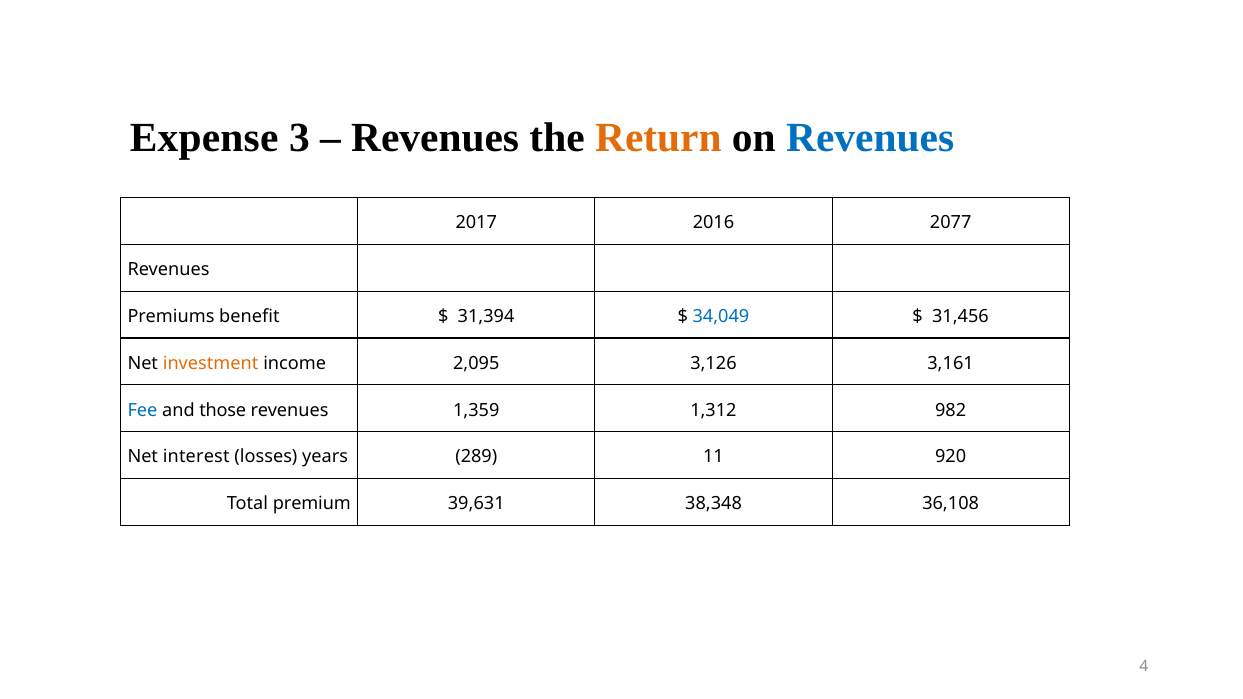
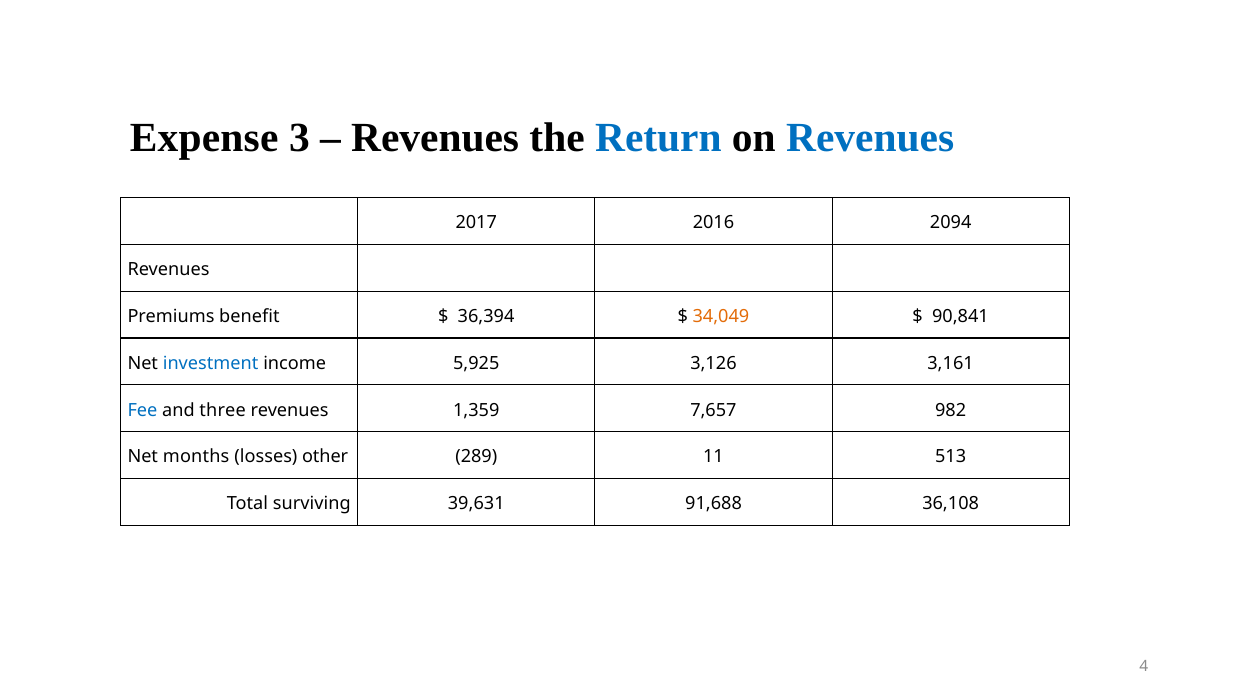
Return colour: orange -> blue (658, 137)
2077: 2077 -> 2094 (951, 223)
31,394: 31,394 -> 36,394 (486, 317)
34,049 colour: blue -> orange (721, 317)
31,456: 31,456 -> 90,841 (960, 317)
investment colour: orange -> blue (211, 363)
2,095: 2,095 -> 5,925 (476, 363)
those: those -> three (223, 410)
1,312: 1,312 -> 7,657 (713, 410)
interest: interest -> months (196, 457)
years: years -> other (325, 457)
920: 920 -> 513 (951, 457)
premium: premium -> surviving (312, 504)
38,348: 38,348 -> 91,688 (714, 504)
